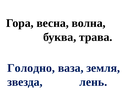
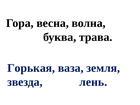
Голодно: Голодно -> Горькая (31, 68)
